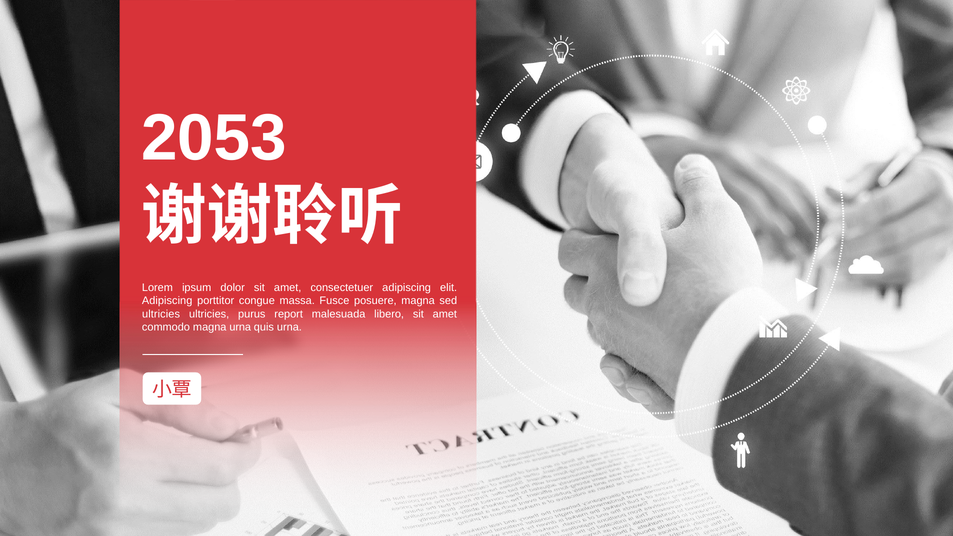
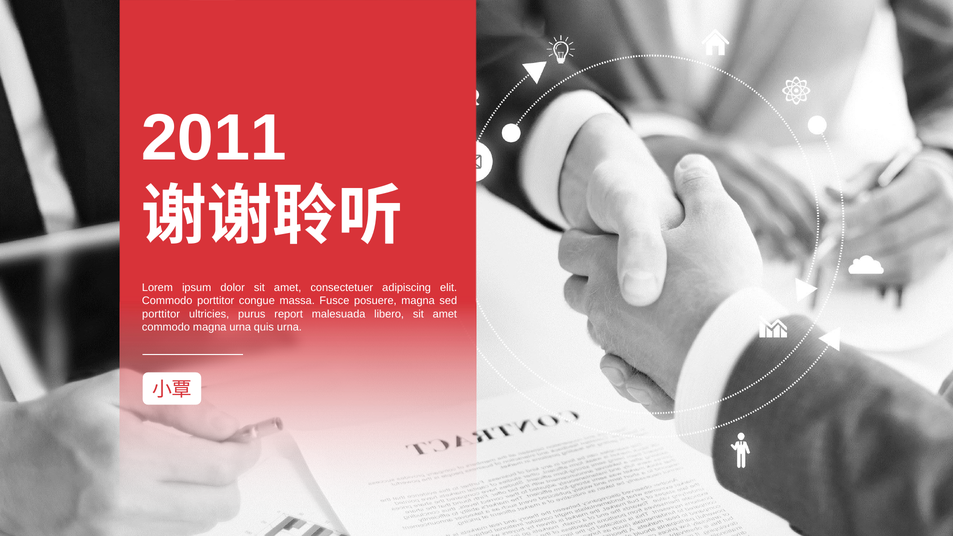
2053: 2053 -> 2011 (214, 138)
Adipiscing: Adipiscing -> Commodo (167, 301)
ultricies: ultricies -> porttitor (161, 314)
